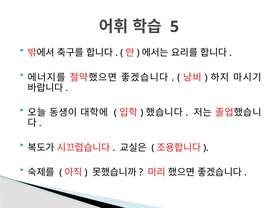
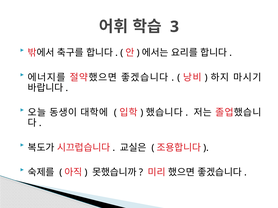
5: 5 -> 3 (174, 27)
